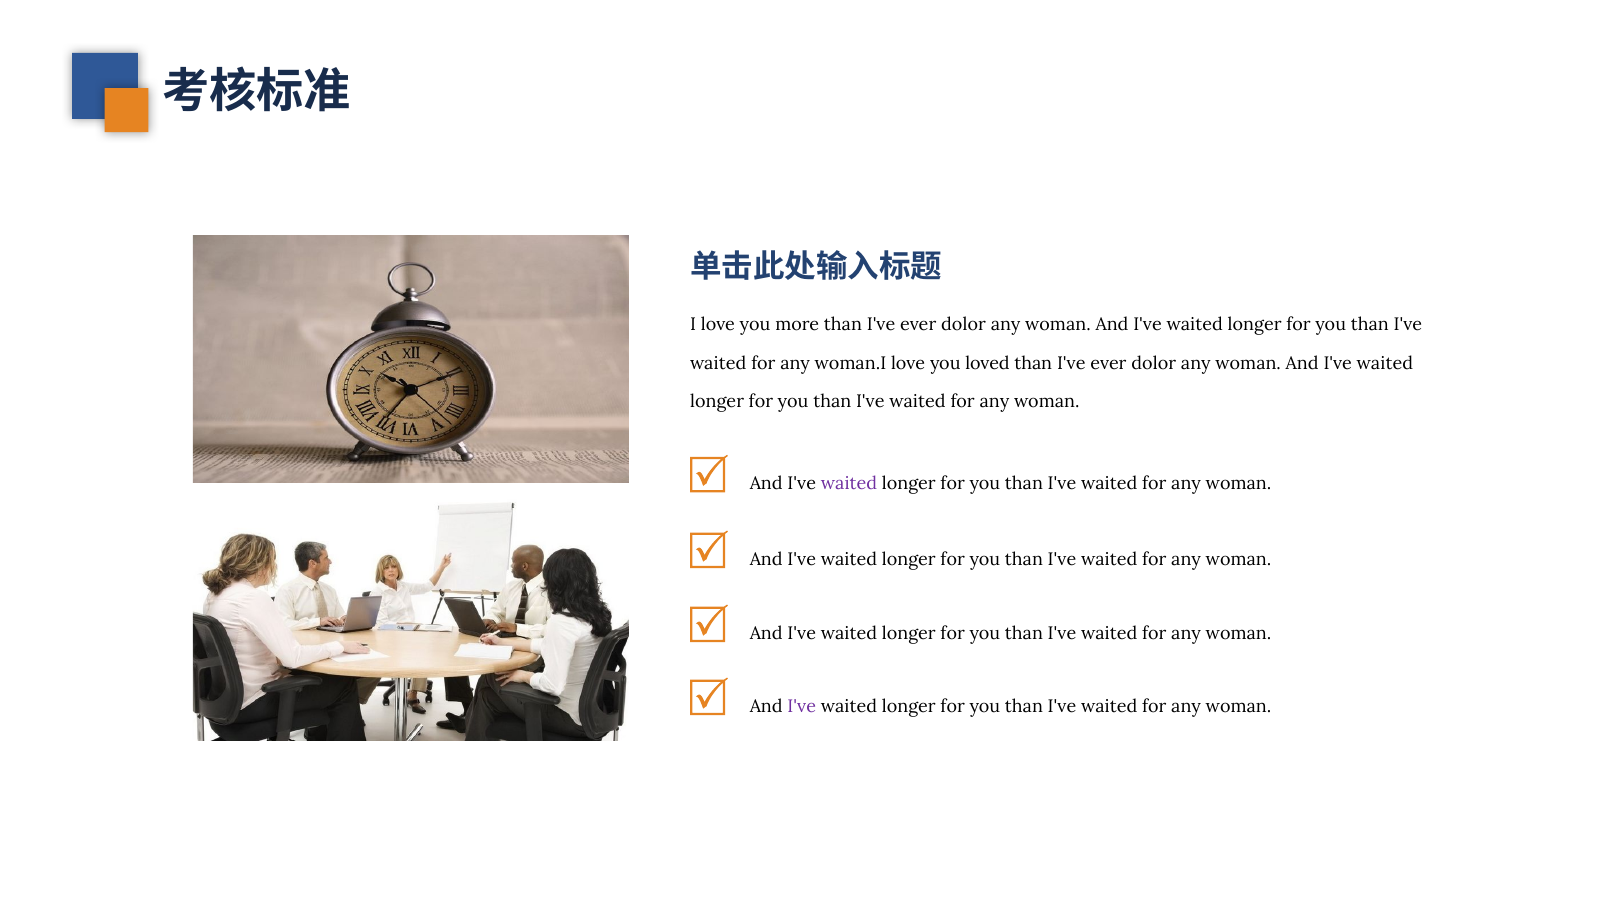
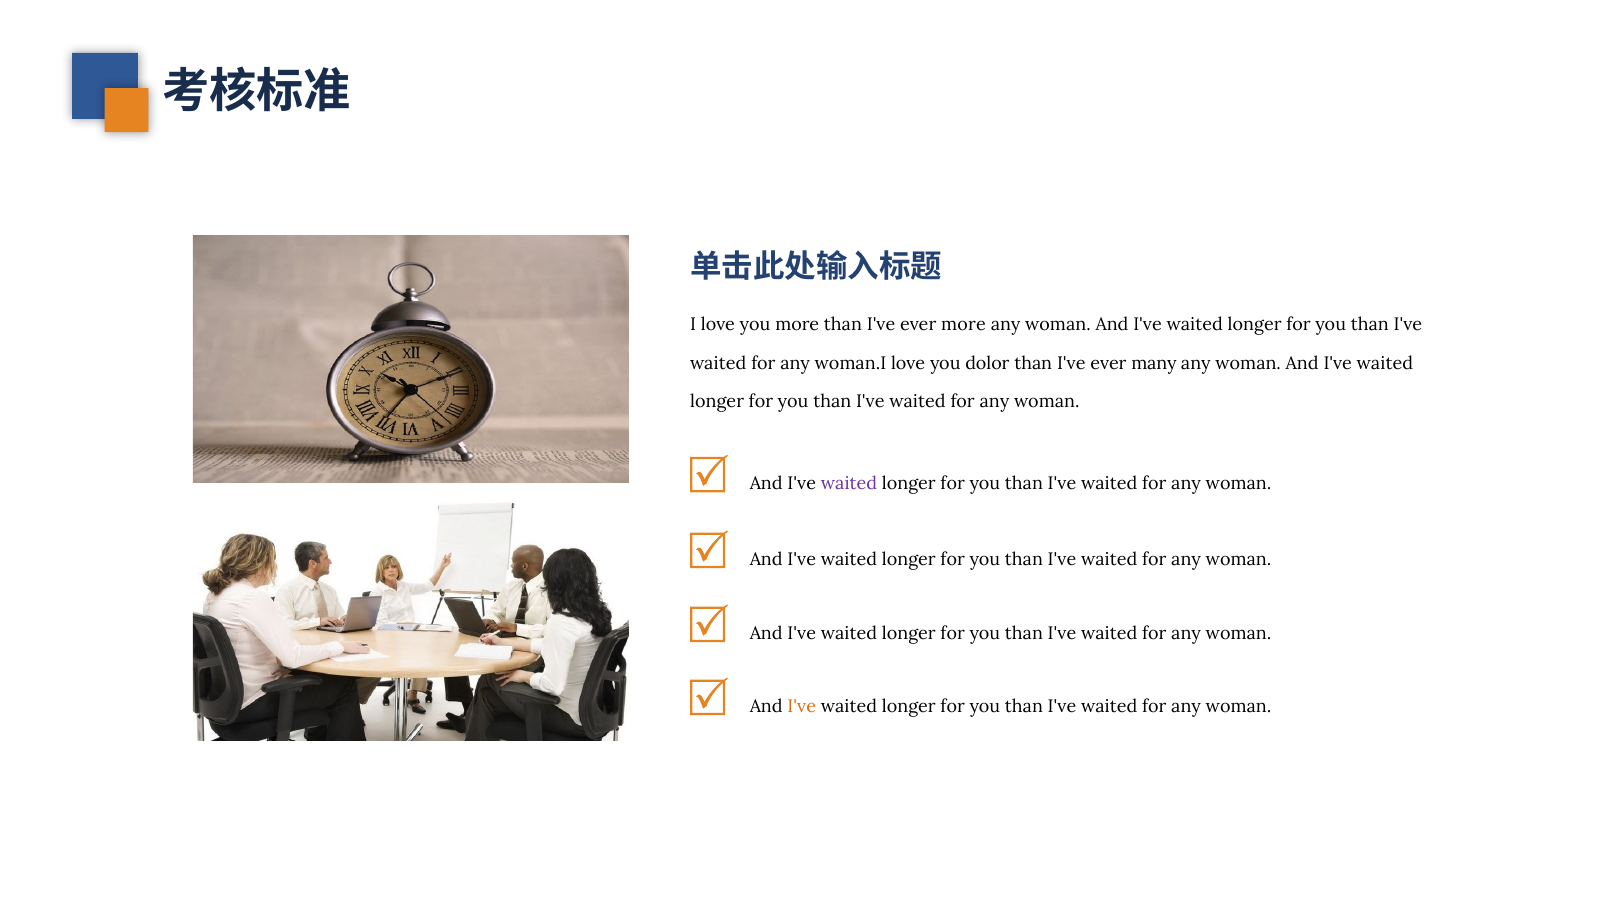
dolor: dolor -> more (963, 324)
loved: loved -> dolor (987, 363)
dolor: dolor -> many (1154, 363)
I've colour: purple -> orange (802, 707)
